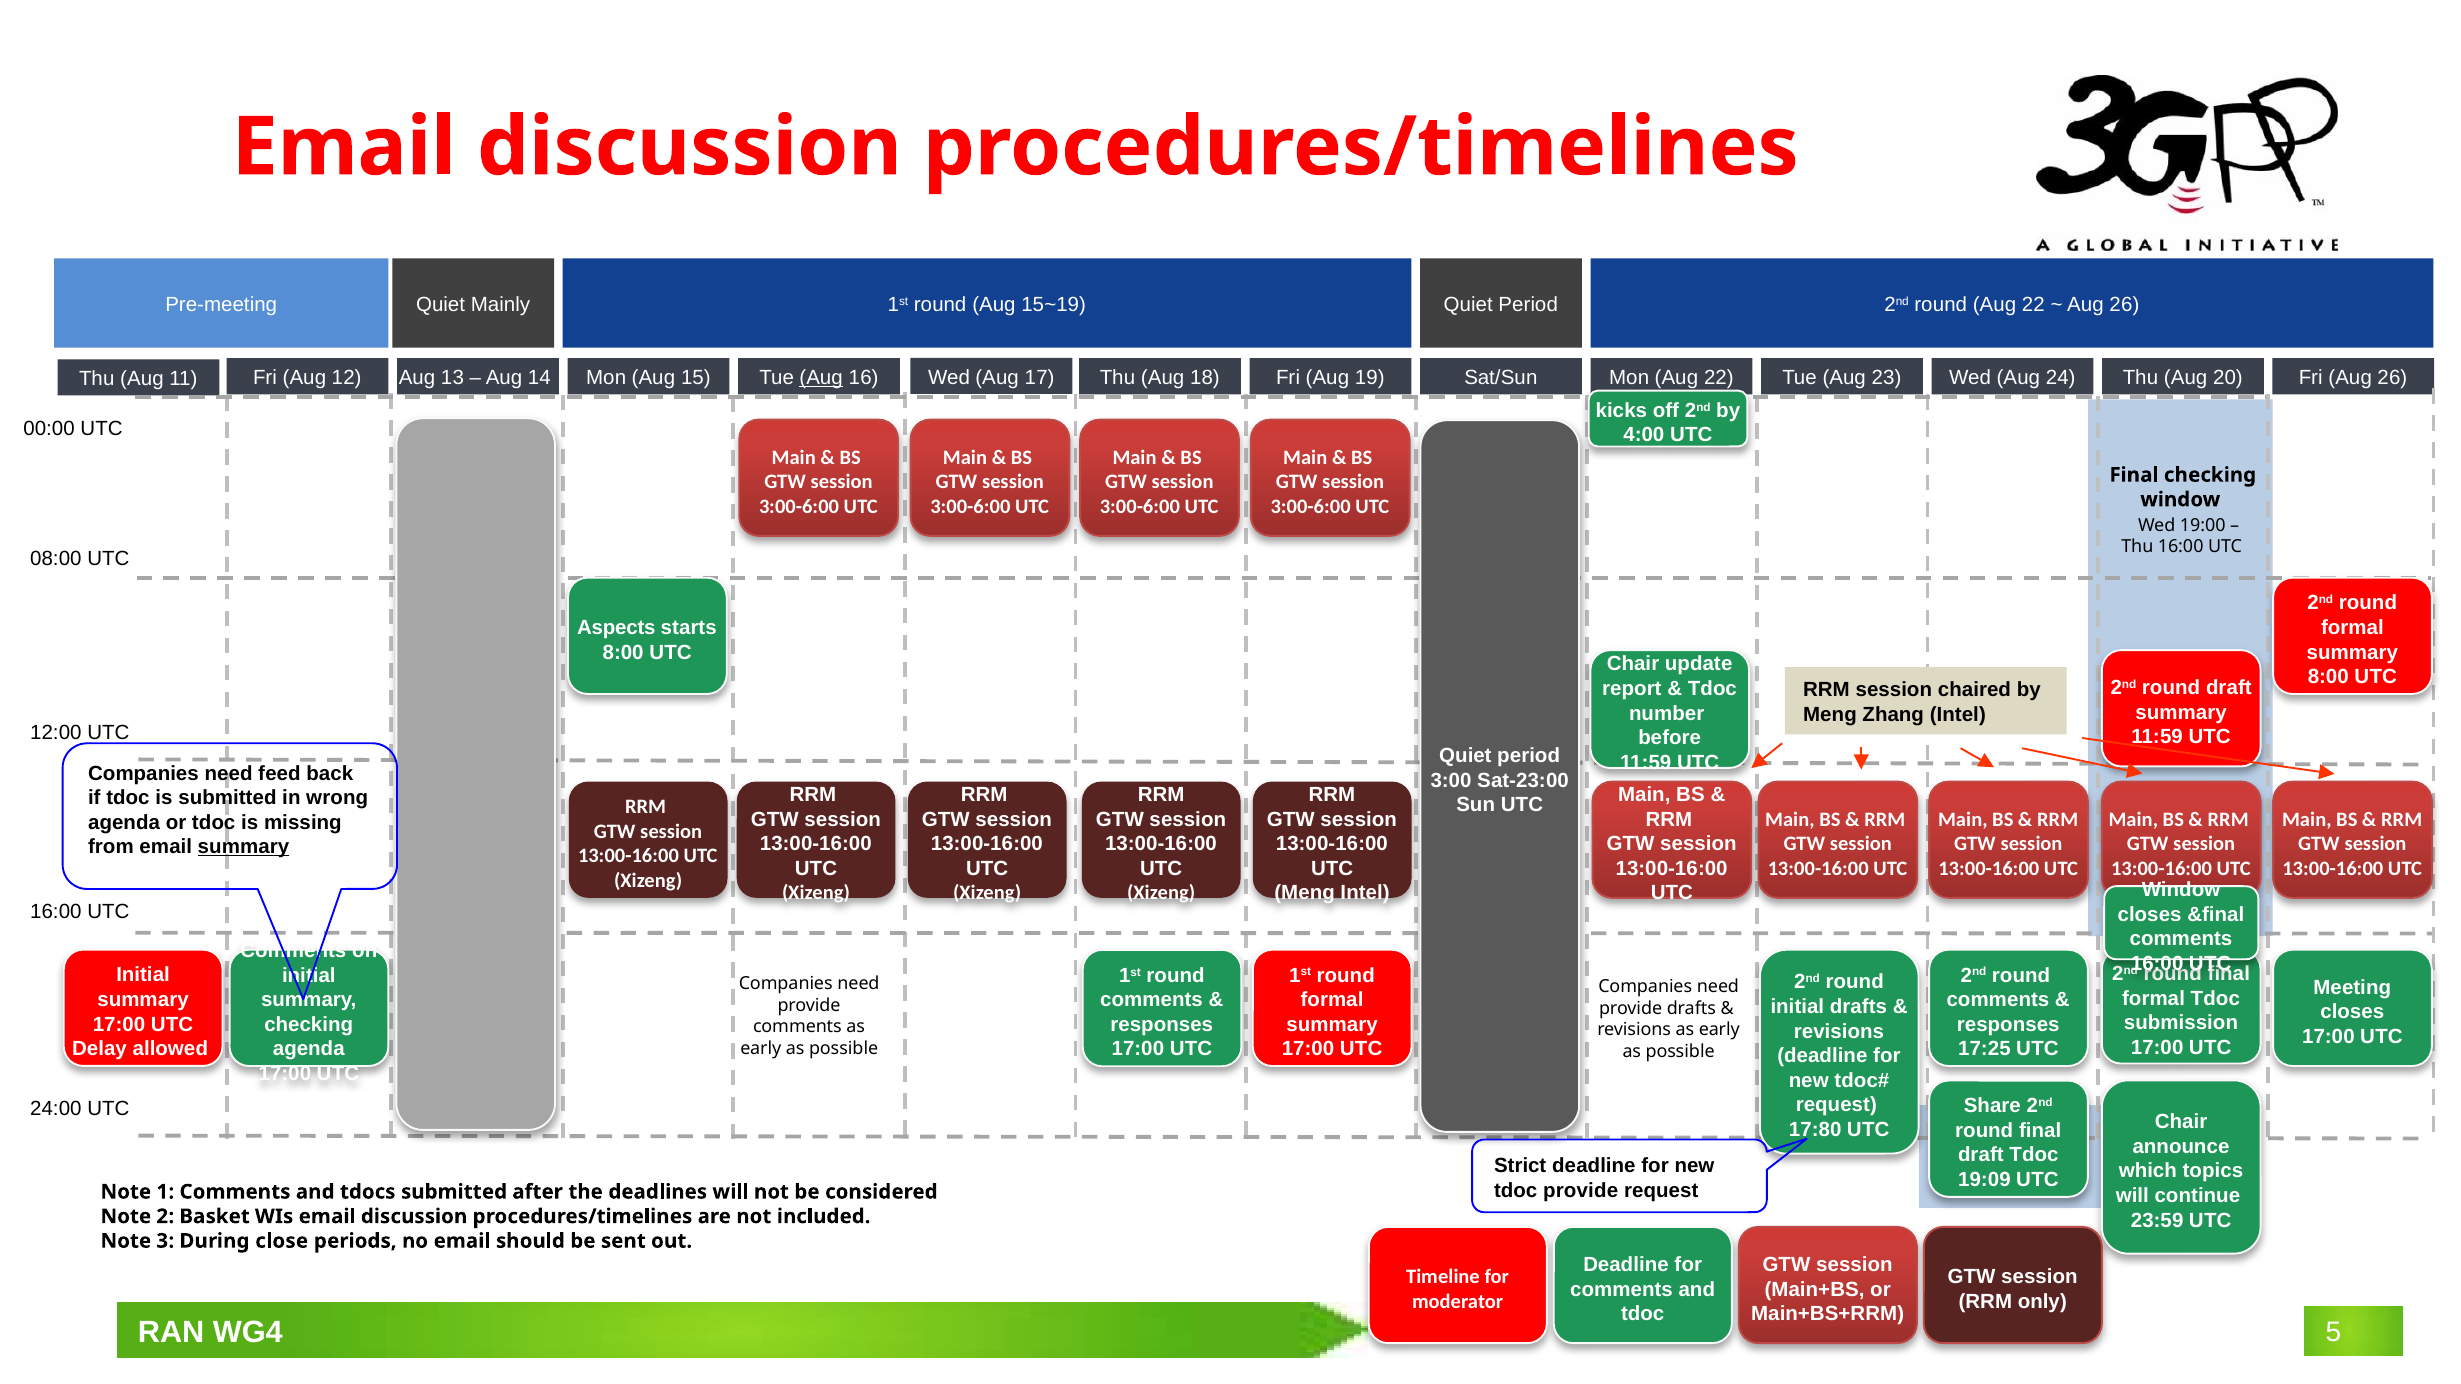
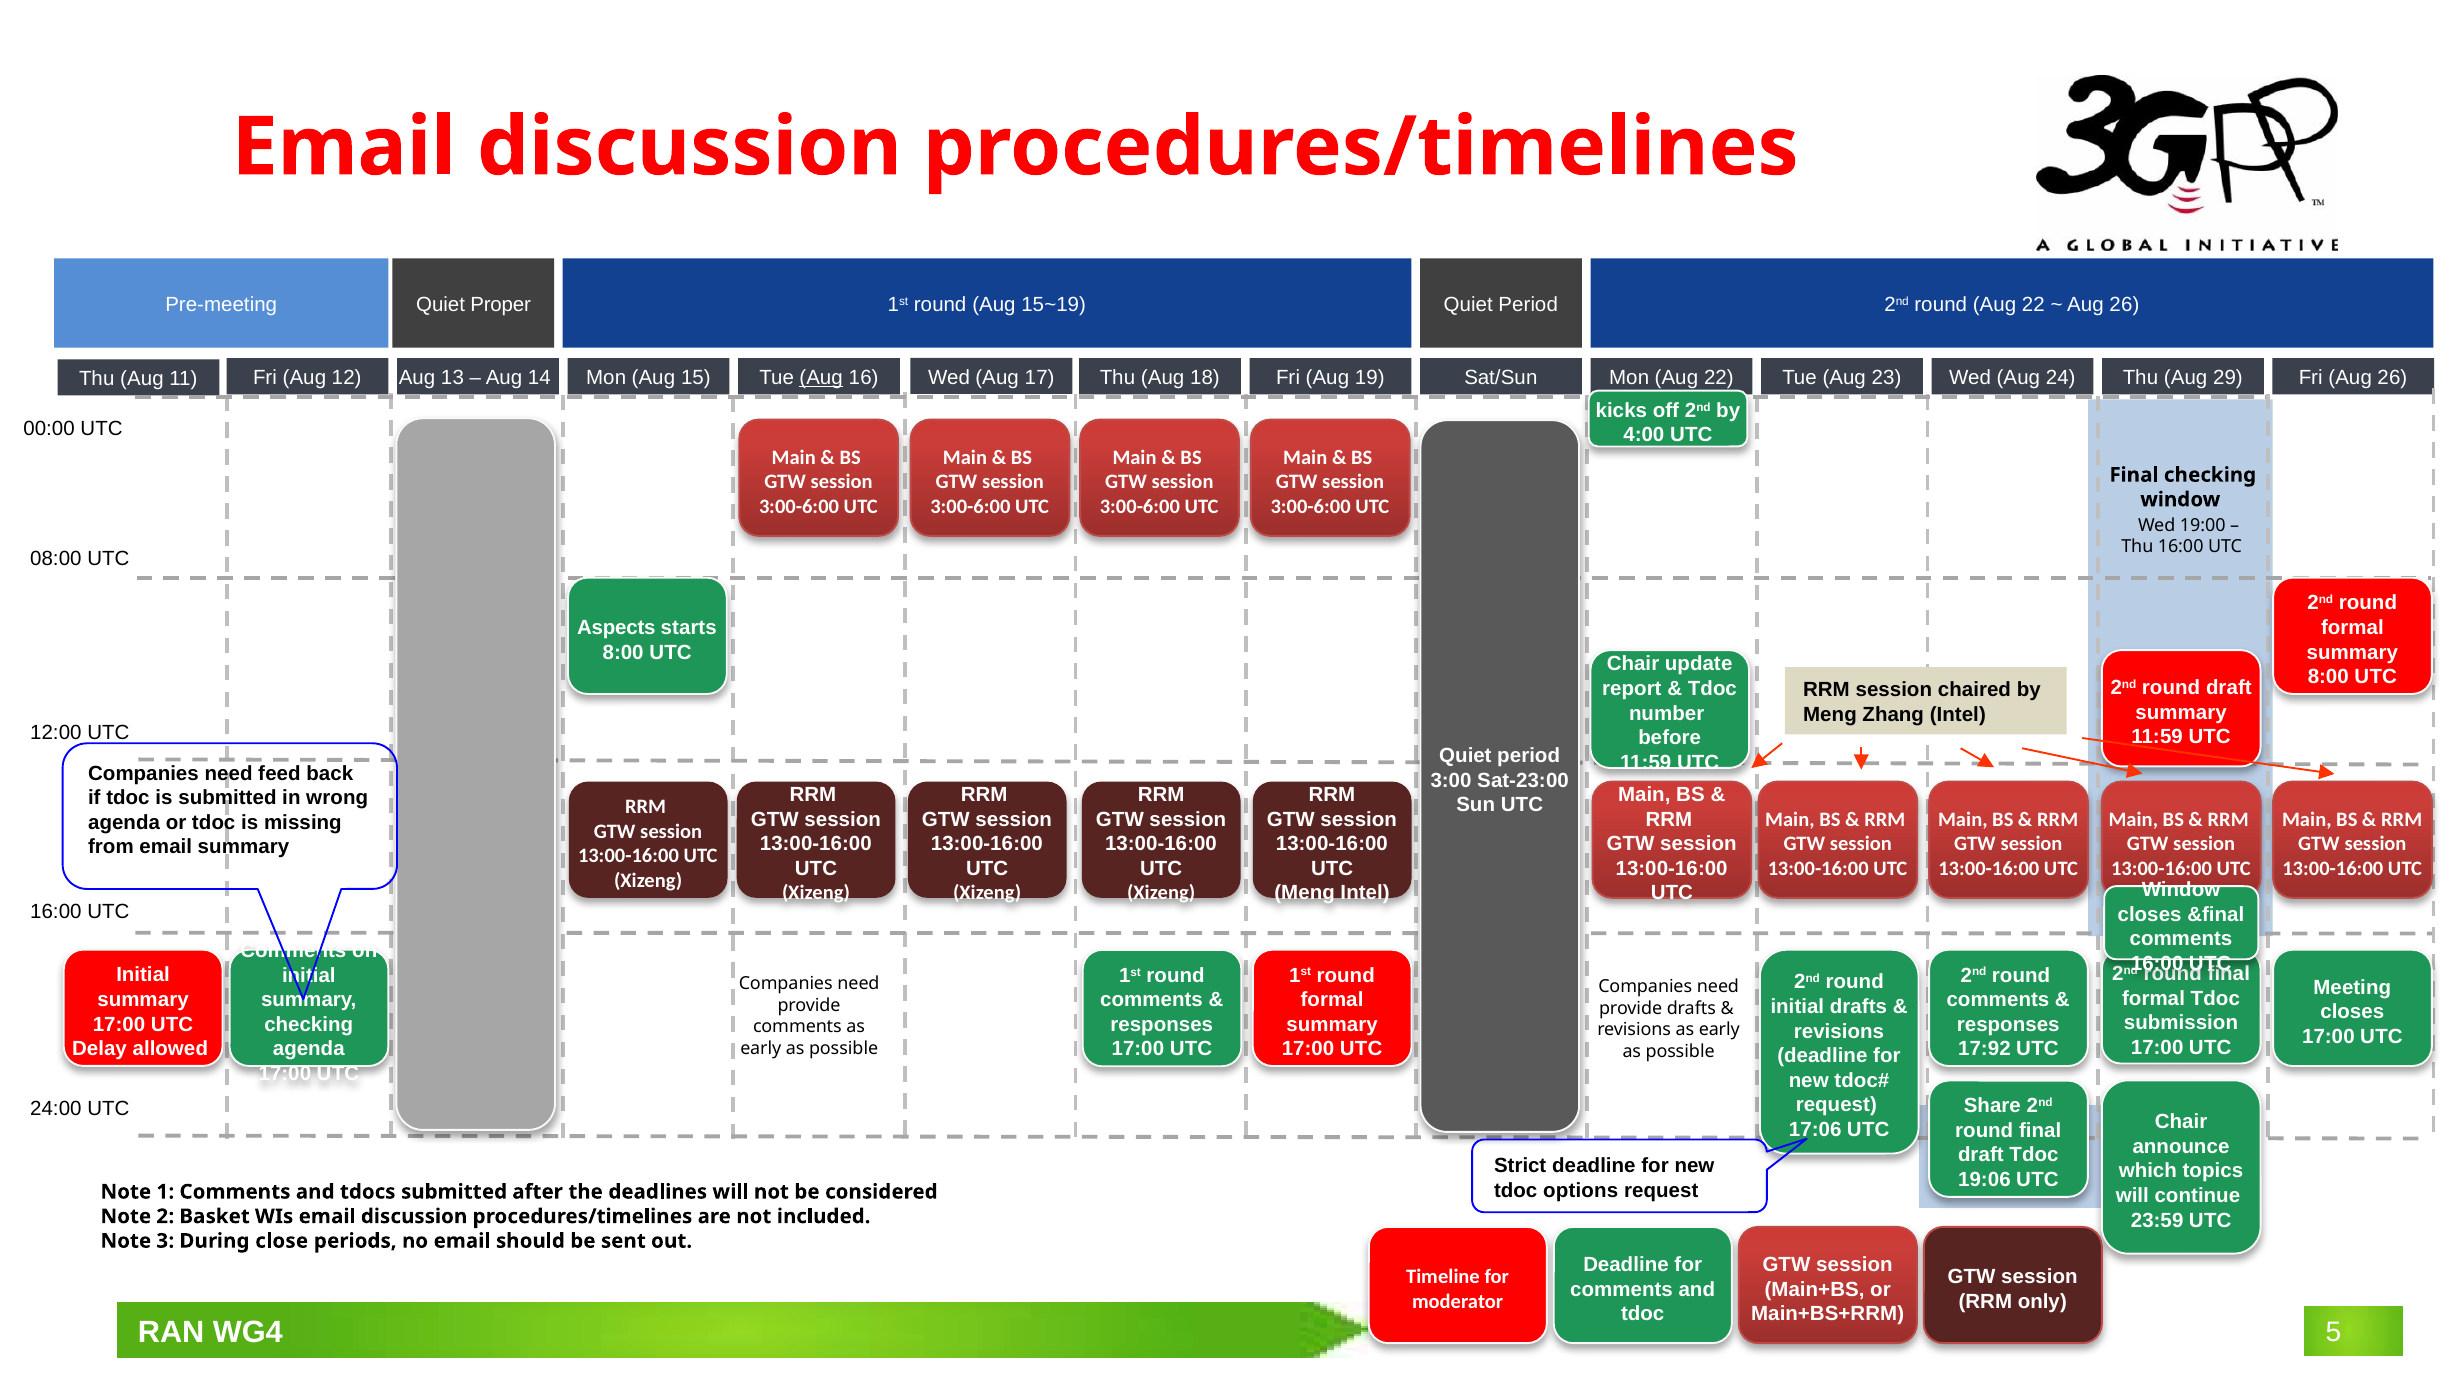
Mainly: Mainly -> Proper (501, 305)
20: 20 -> 29 (2228, 378)
summary underline: present -> none (243, 847)
17:25: 17:25 -> 17:92 (1984, 1049)
17:80: 17:80 -> 17:06 (1815, 1130)
19:09: 19:09 -> 19:06 (1984, 1180)
tdoc provide: provide -> options (1581, 1191)
